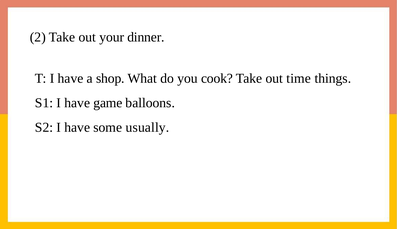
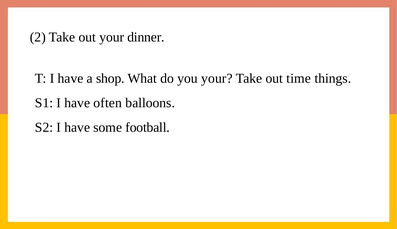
you cook: cook -> your (217, 78)
game: game -> often (108, 103)
usually: usually -> football (148, 127)
